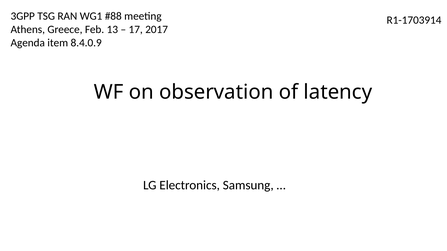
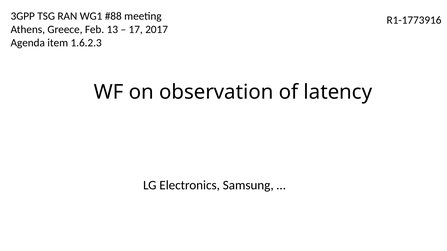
R1-1703914: R1-1703914 -> R1-1773916 (414, 20)
8.4.0.9: 8.4.0.9 -> 1.6.2.3 (86, 43)
